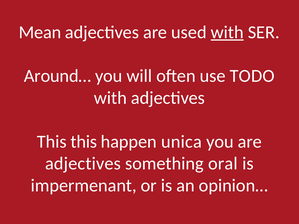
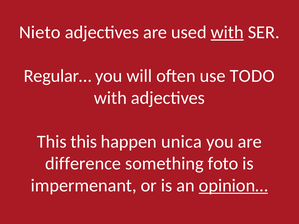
Mean: Mean -> Nieto (40, 32)
Around…: Around… -> Regular… (58, 76)
adjectives: adjectives -> difference (83, 164)
oral: oral -> foto (223, 164)
opinion… underline: none -> present (233, 186)
